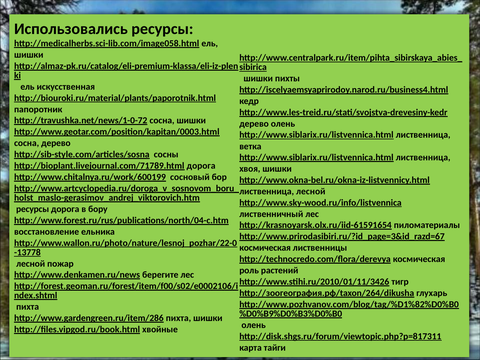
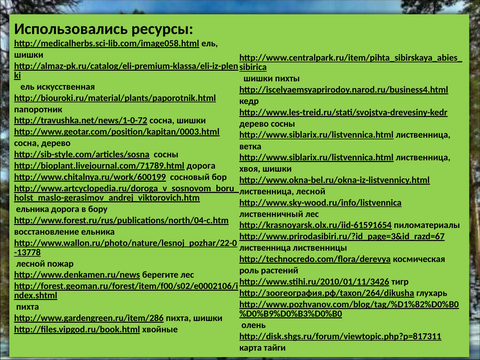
дерево олень: олень -> сосны (283, 124)
ресурсы: ресурсы -> ельника (33, 209)
космическая: космическая -> лиственница (265, 248)
